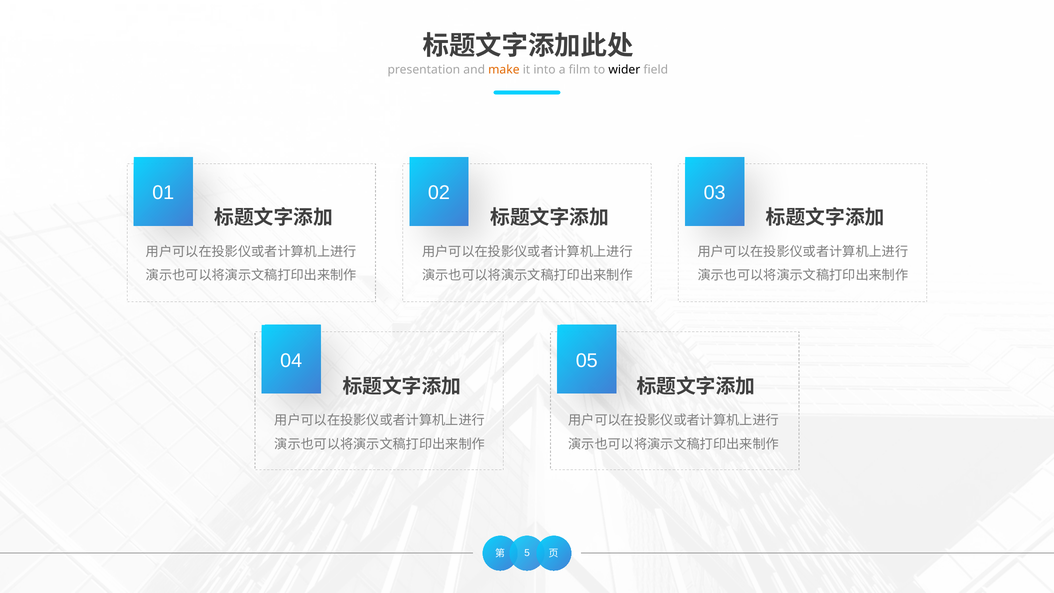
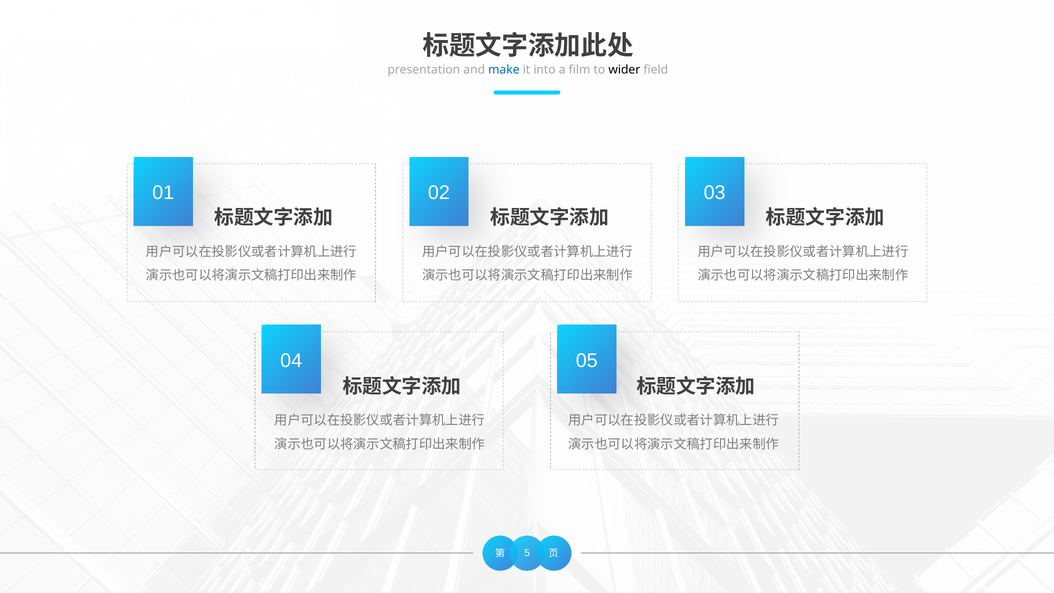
make colour: orange -> blue (504, 70)
